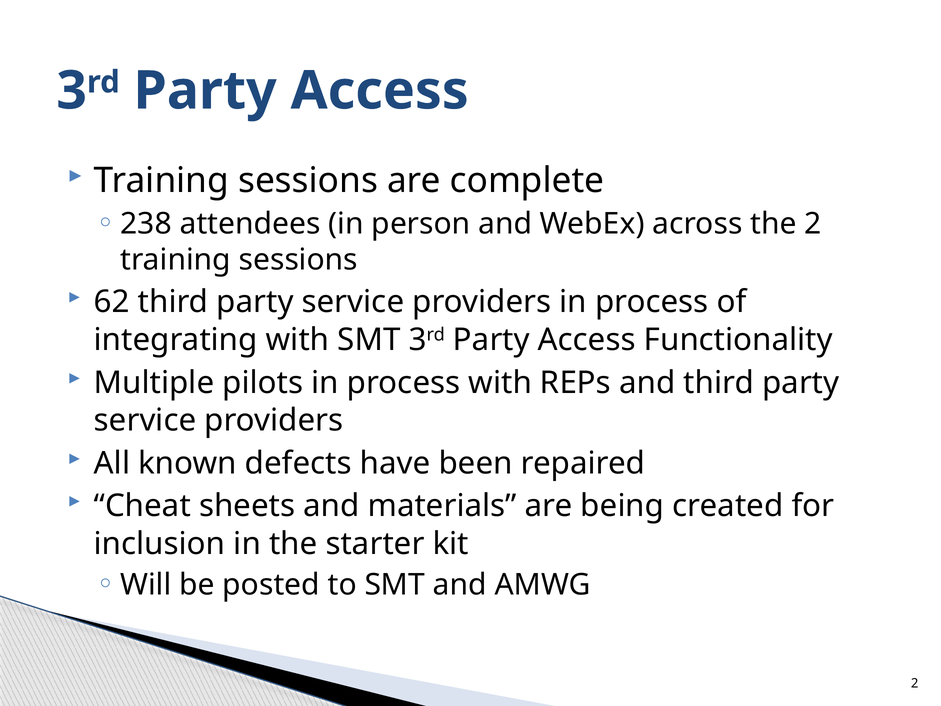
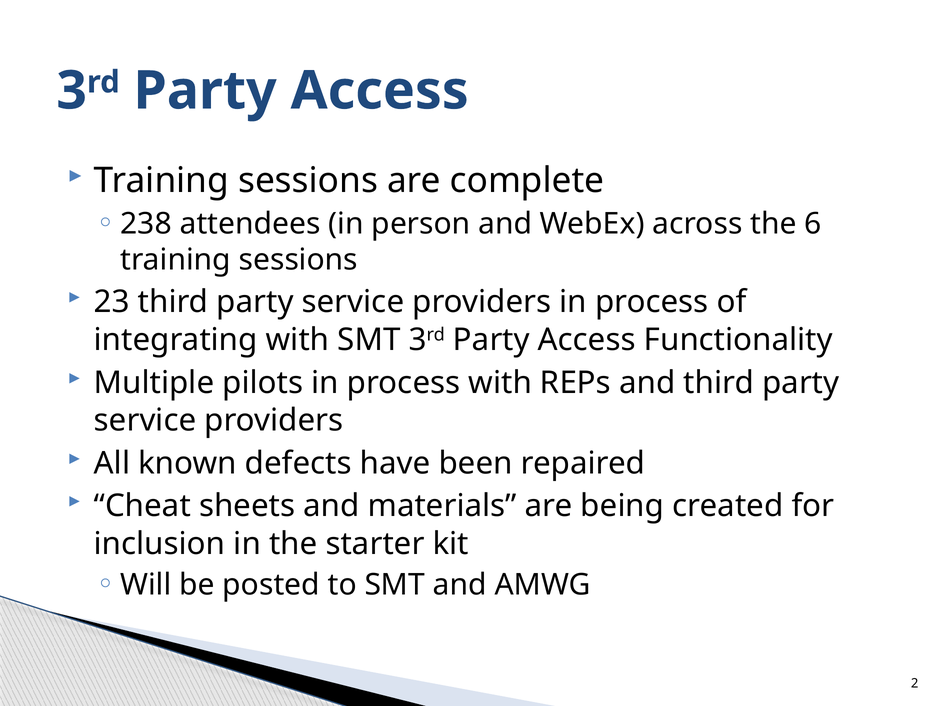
the 2: 2 -> 6 (813, 224)
62: 62 -> 23 (112, 302)
